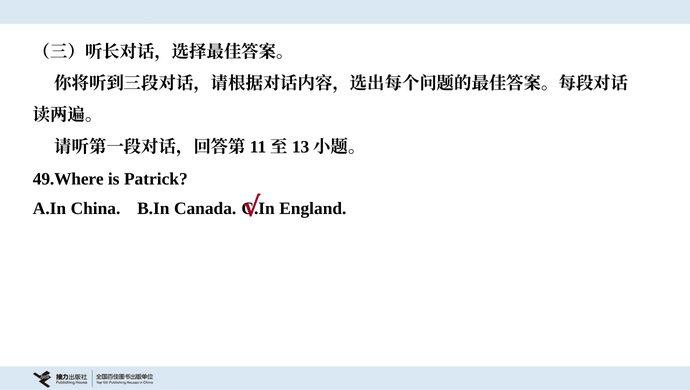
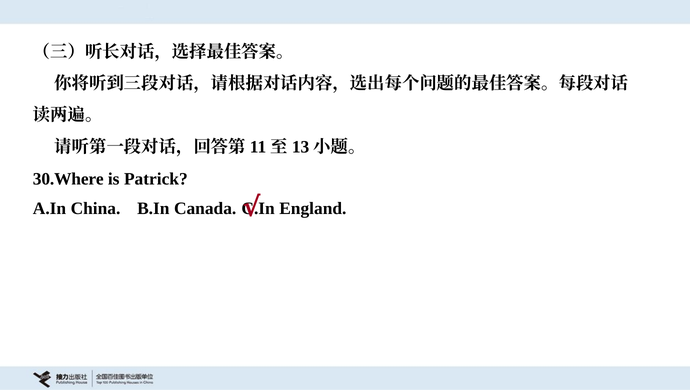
49.Where: 49.Where -> 30.Where (68, 179)
